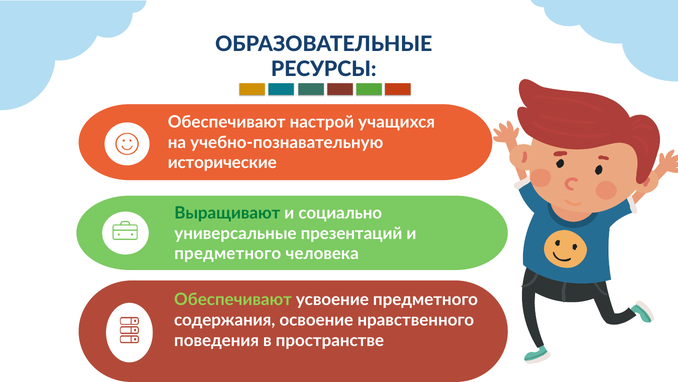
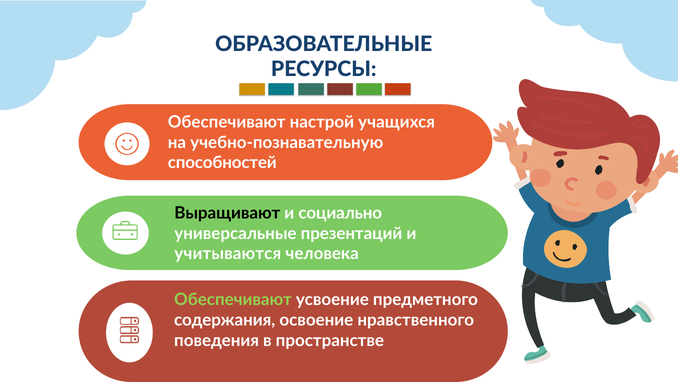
исторические: исторические -> способностей (222, 163)
Выращивают colour: green -> black (227, 213)
предметного: предметного -> учитываются (228, 254)
